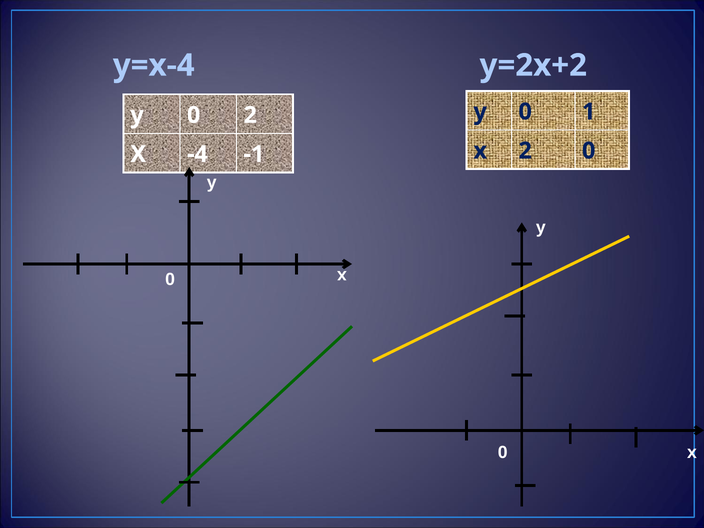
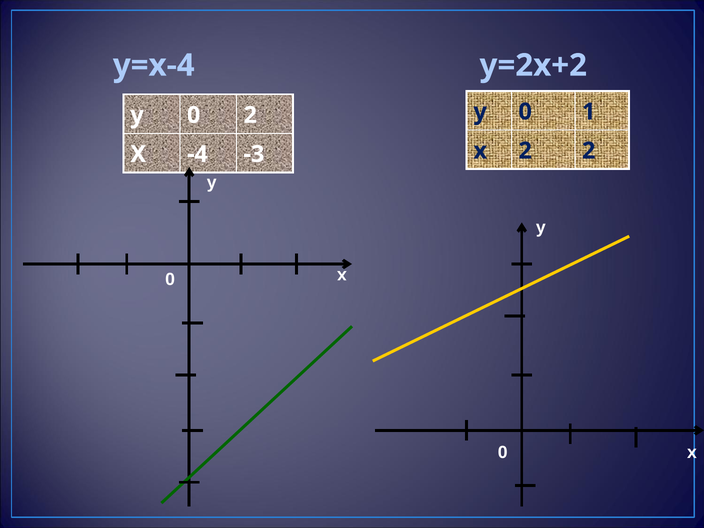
2 0: 0 -> 2 (589, 151)
-1: -1 -> -3 (254, 154)
